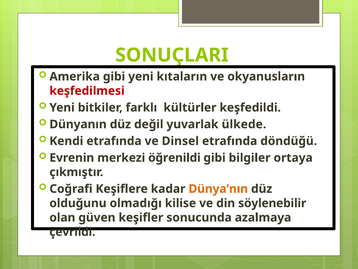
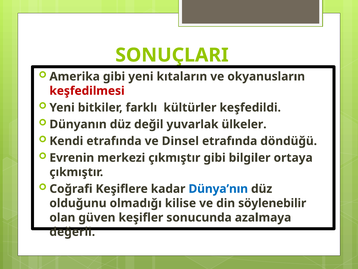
ülkede: ülkede -> ülkeler (244, 124)
merkezi öğrenildi: öğrenildi -> çıkmıştır (174, 157)
Dünya’nın colour: orange -> blue (218, 189)
çevrildi: çevrildi -> değerli (72, 231)
